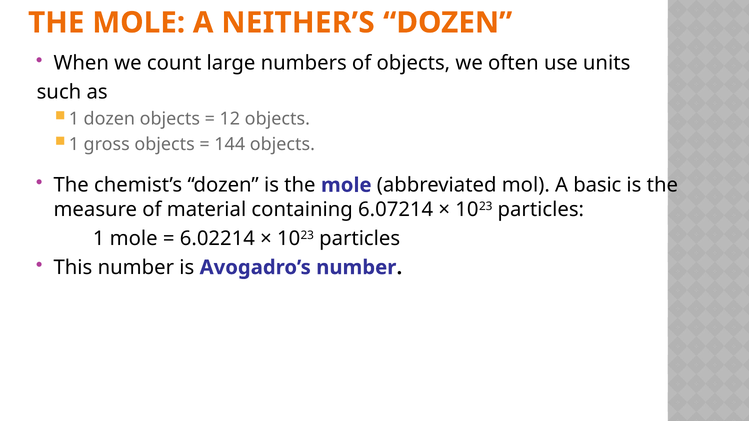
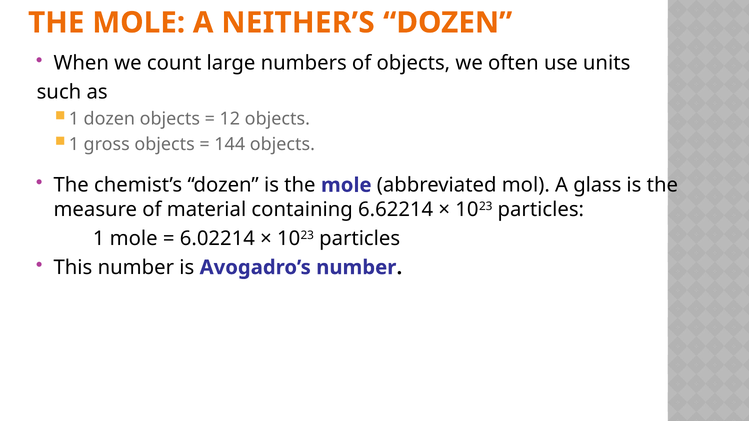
basic: basic -> glass (597, 185)
6.07214: 6.07214 -> 6.62214 (396, 210)
